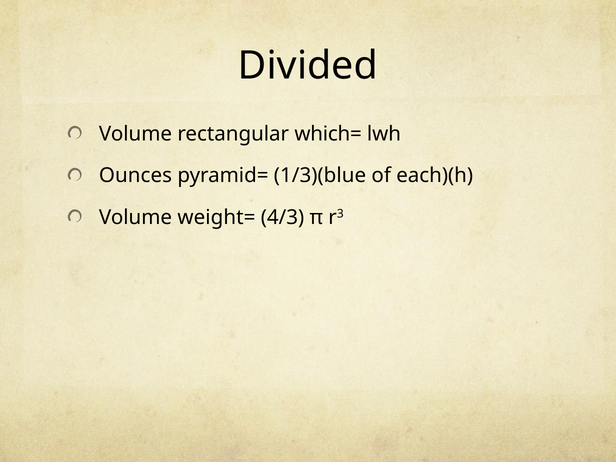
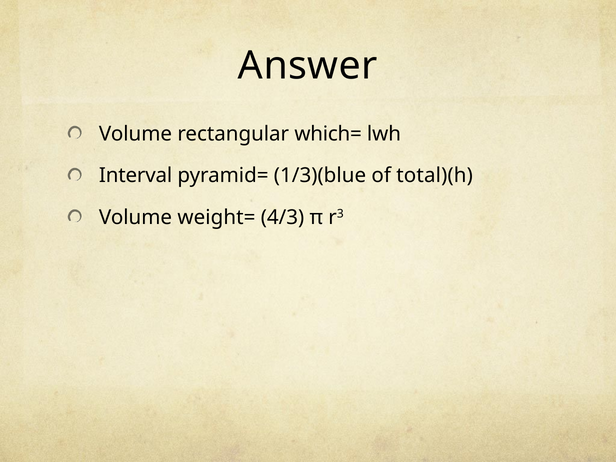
Divided: Divided -> Answer (308, 66)
Ounces: Ounces -> Interval (136, 175)
each)(h: each)(h -> total)(h (435, 175)
